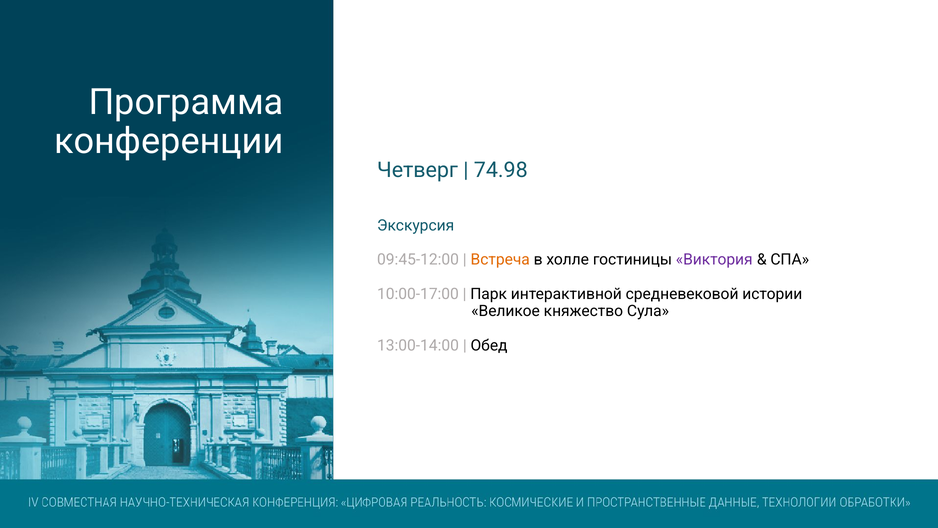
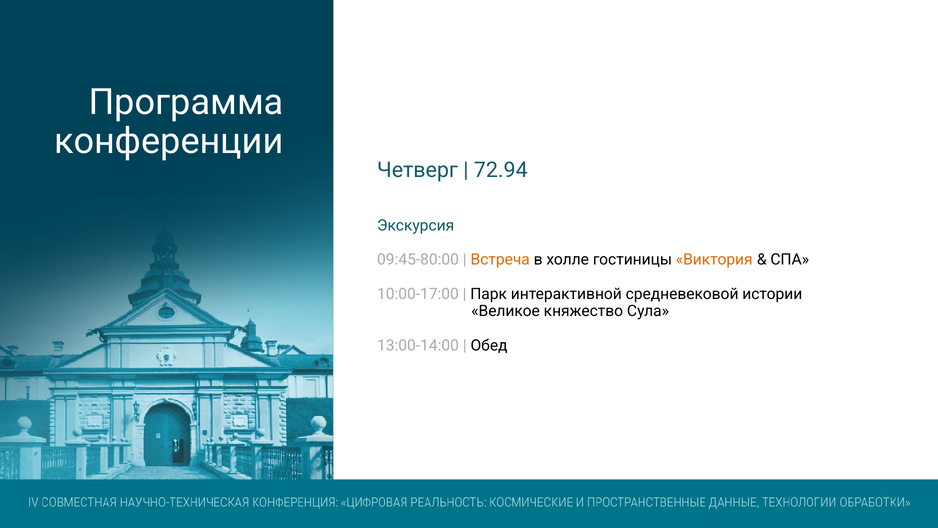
74.98: 74.98 -> 72.94 (501, 170)
09:45-12:00: 09:45-12:00 -> 09:45-80:00 (418, 260)
Виктория colour: purple -> orange (714, 260)
